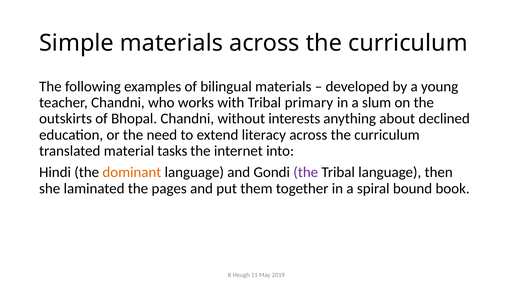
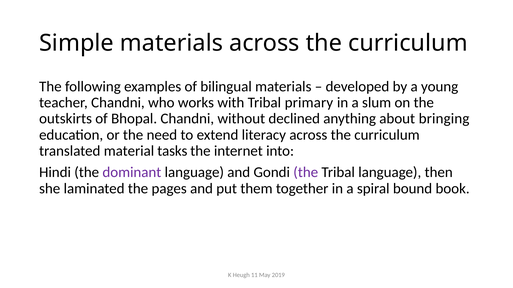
interests: interests -> declined (294, 119)
declined: declined -> bringing (444, 119)
dominant colour: orange -> purple (132, 173)
